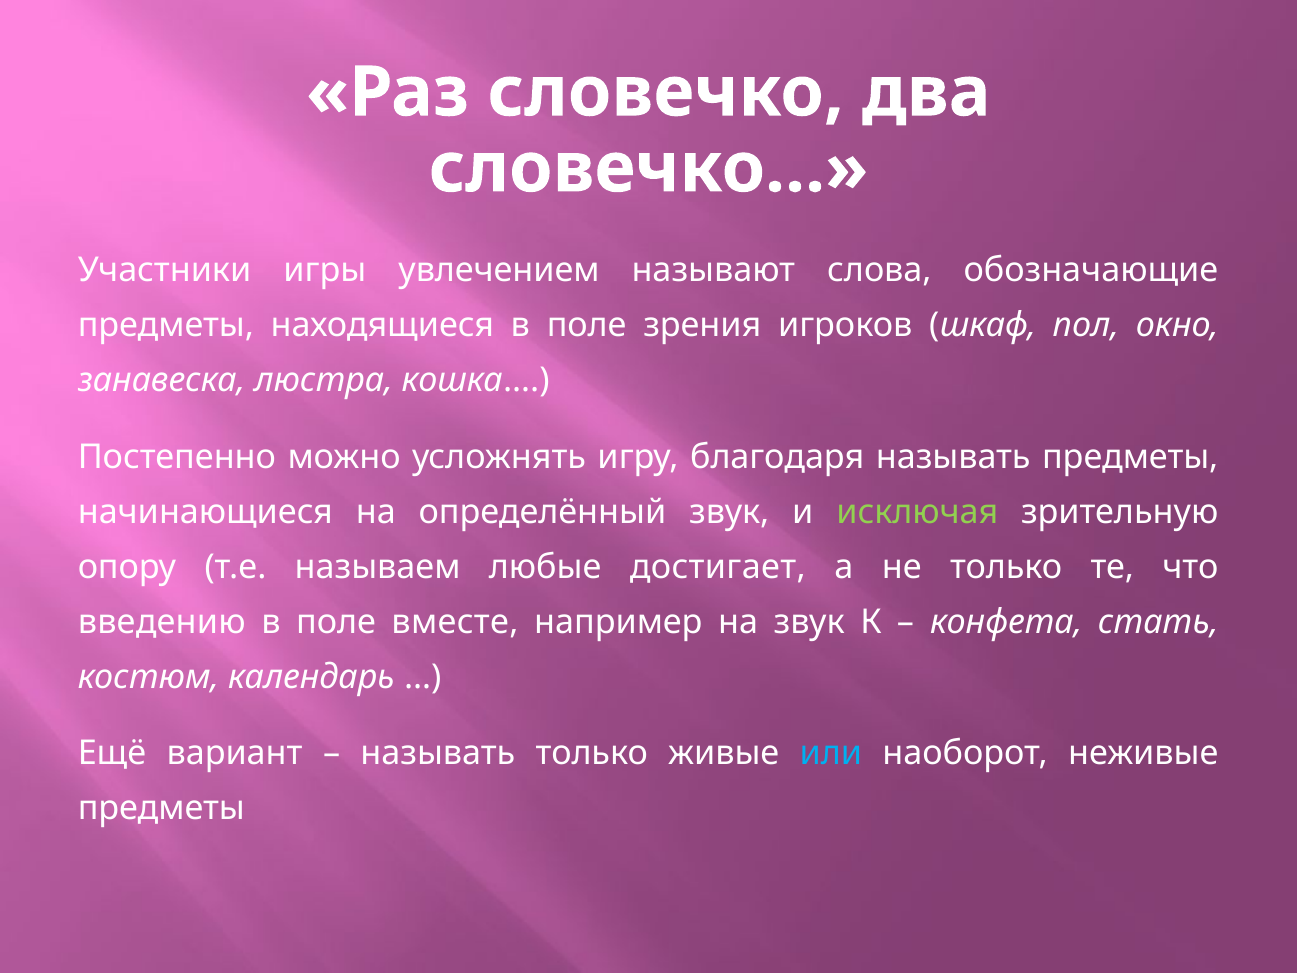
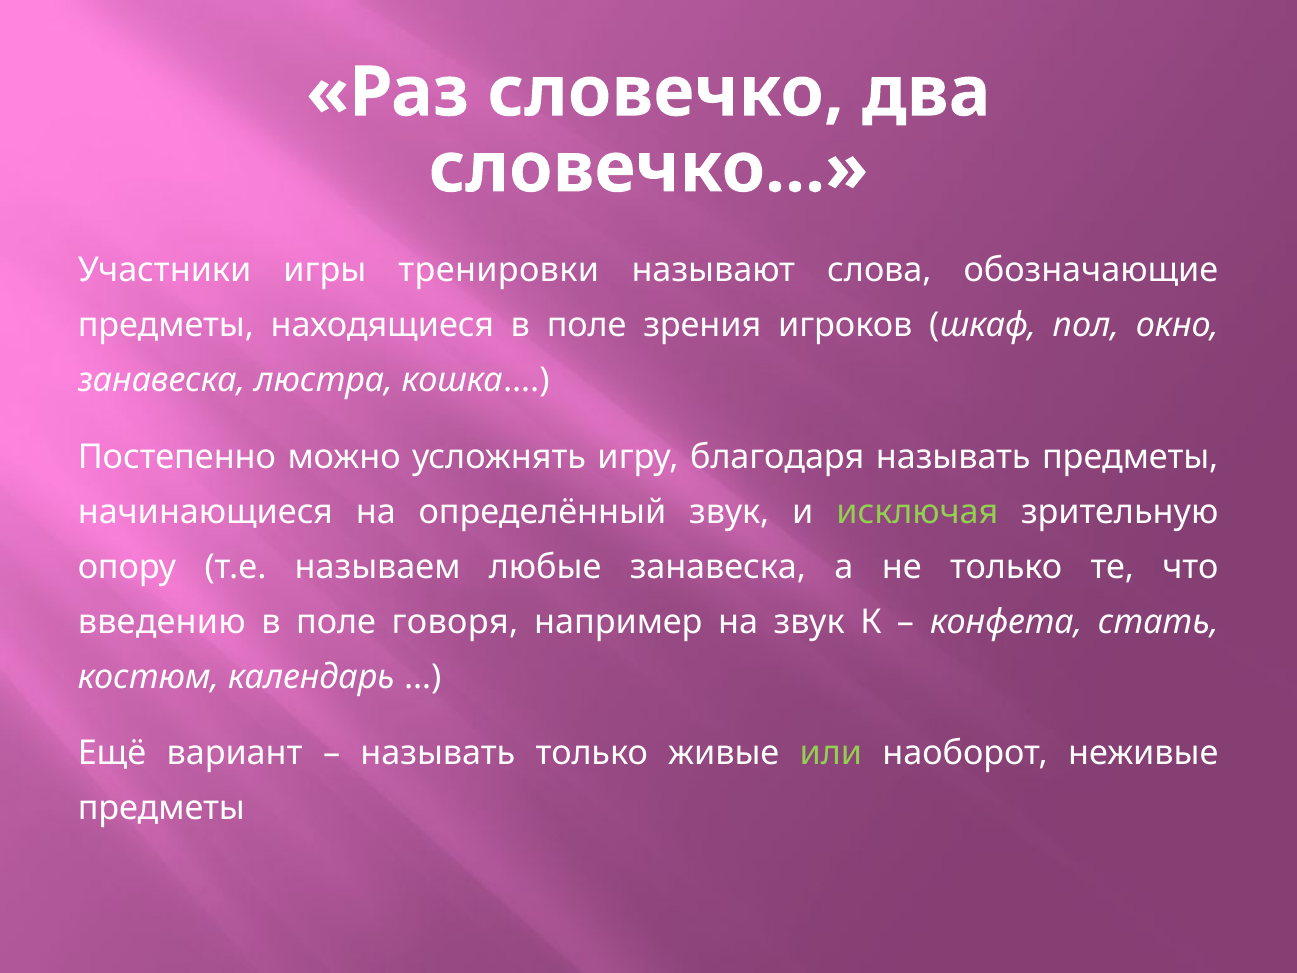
увлечением: увлечением -> тренировки (499, 270)
любые достигает: достигает -> занавеска (718, 567)
вместе: вместе -> говоря (455, 622)
или colour: light blue -> light green (831, 753)
